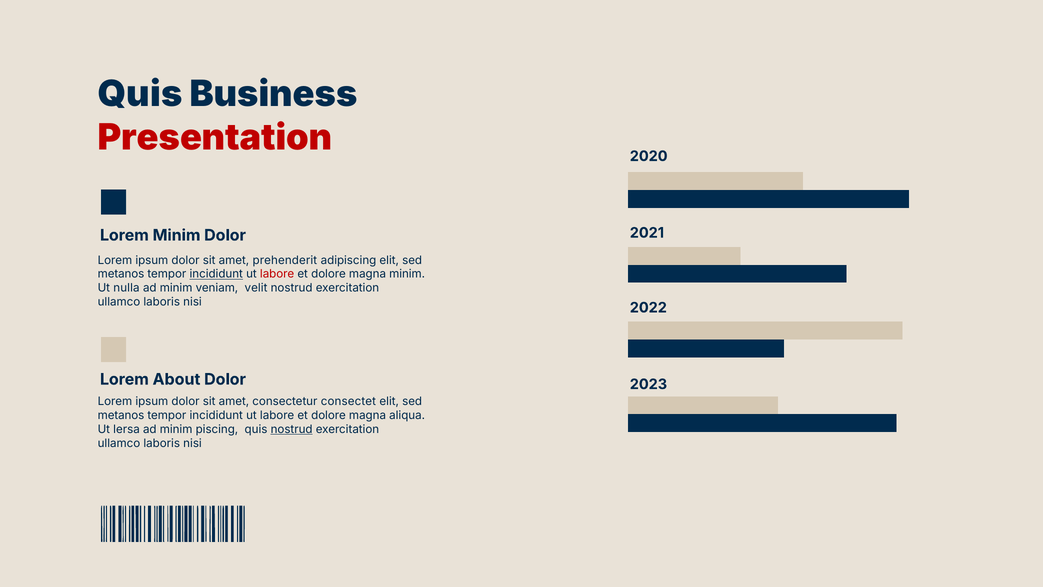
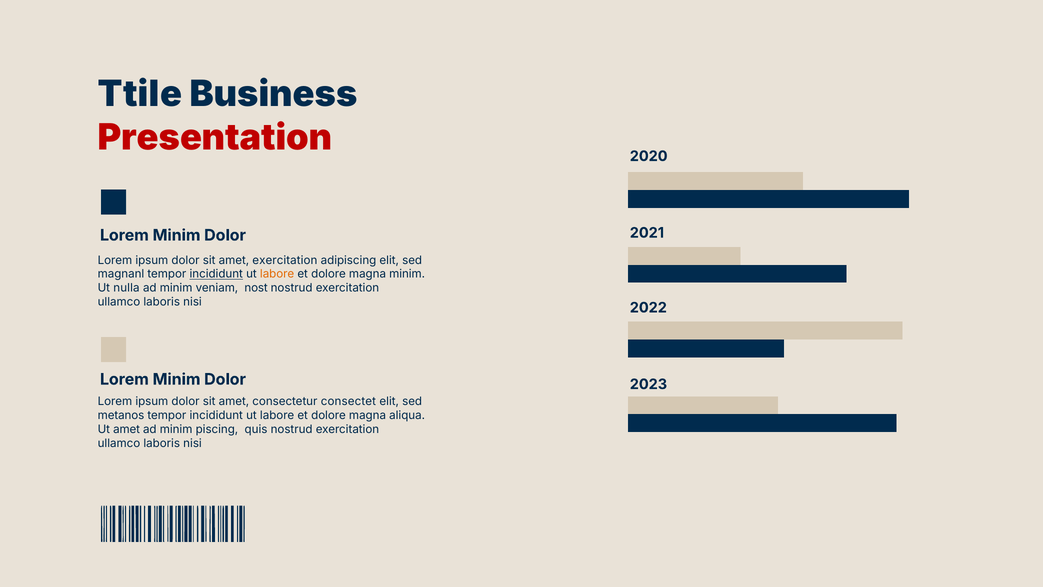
Quis: Quis -> Ttile (140, 94)
amet prehenderit: prehenderit -> exercitation (285, 260)
metanos: metanos -> magnanl (121, 274)
labore colour: red -> orange (277, 274)
velit: velit -> nost (256, 288)
About: About -> Minim (177, 379)
Ut lersa: lersa -> amet (127, 429)
nostrud underline: present -> none (292, 429)
